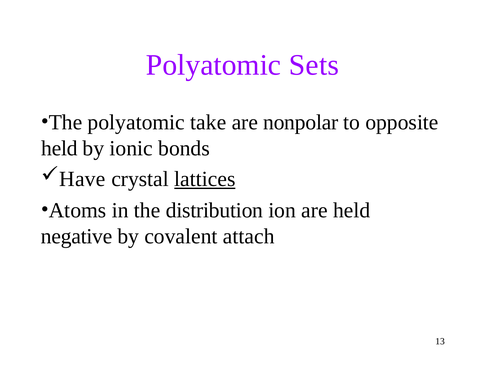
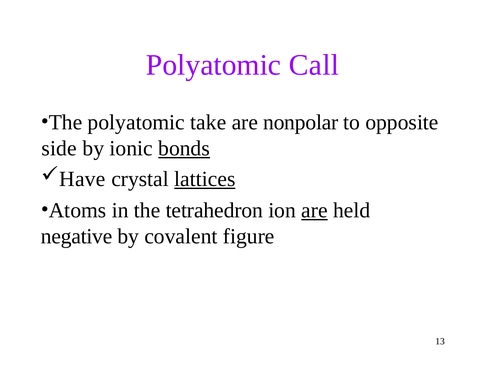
Sets: Sets -> Call (314, 65)
held: held -> side (59, 148)
bonds underline: none -> present (184, 148)
distribution: distribution -> tetrahedron (214, 210)
are underline: none -> present (314, 210)
attach: attach -> figure (249, 236)
